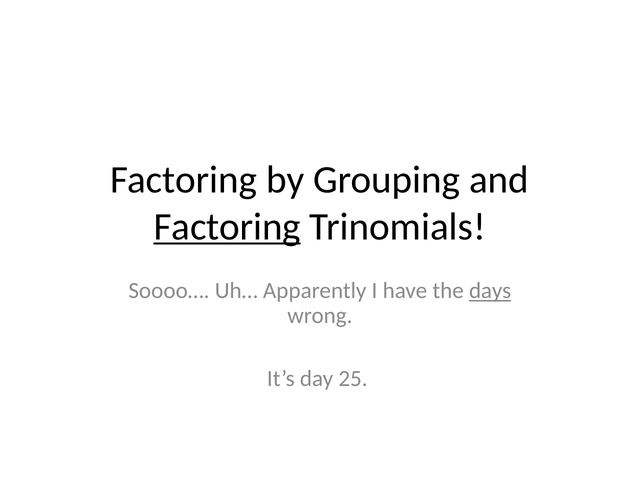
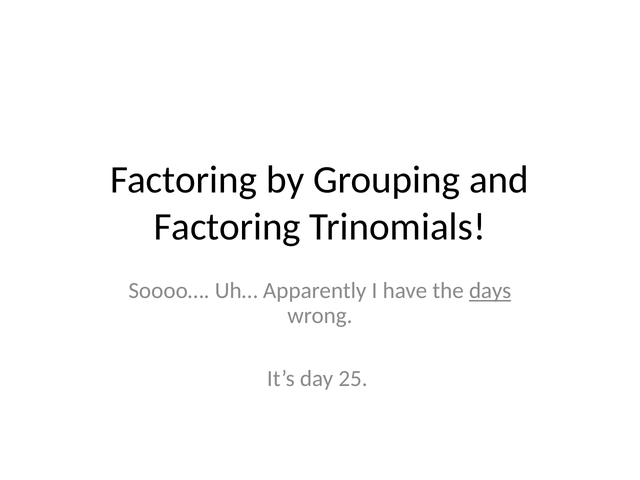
Factoring underline: present -> none (227, 227)
